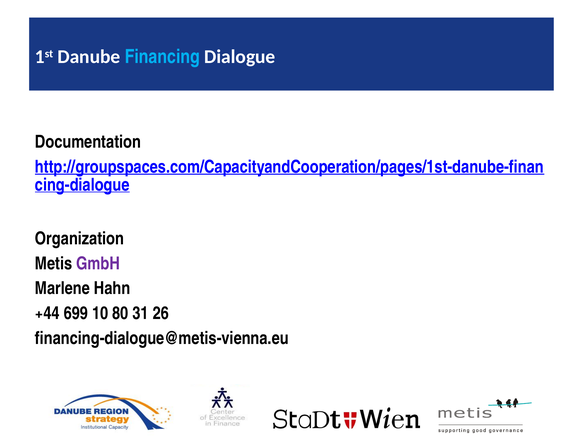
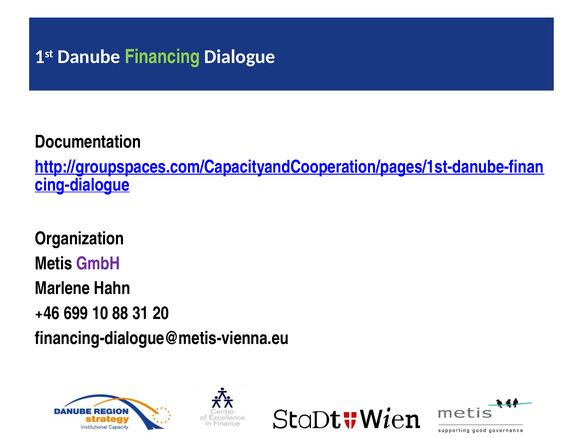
Financing colour: light blue -> light green (162, 57)
+44: +44 -> +46 (47, 313)
80: 80 -> 88 (120, 313)
26: 26 -> 20 (161, 313)
